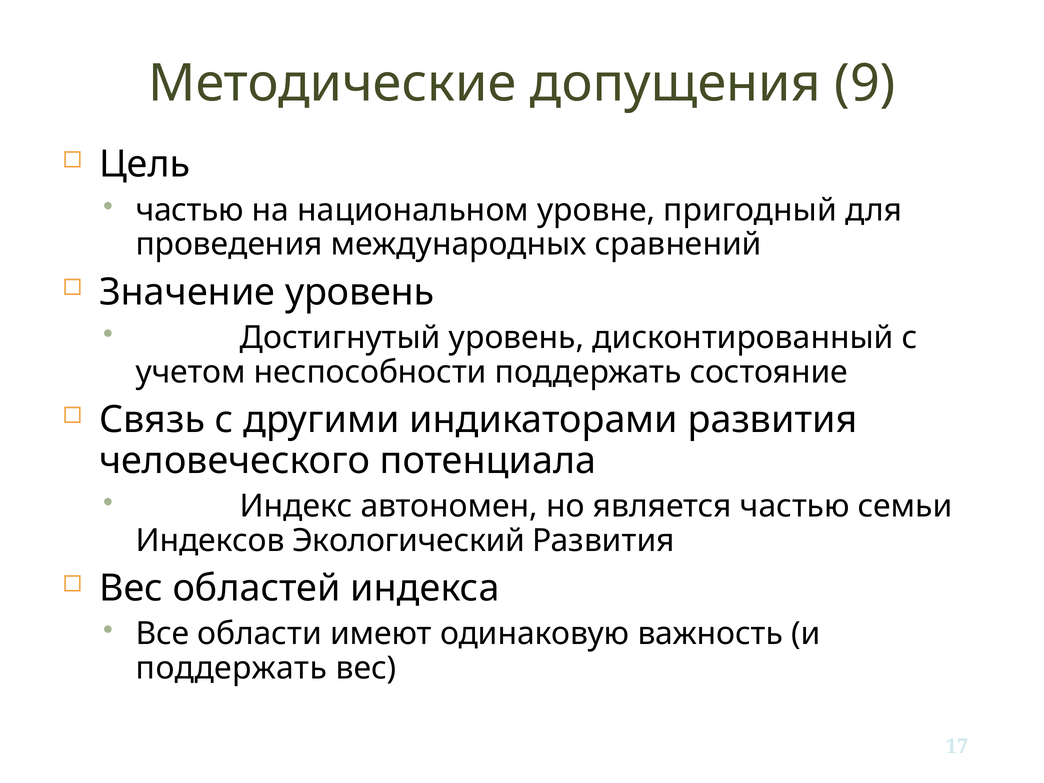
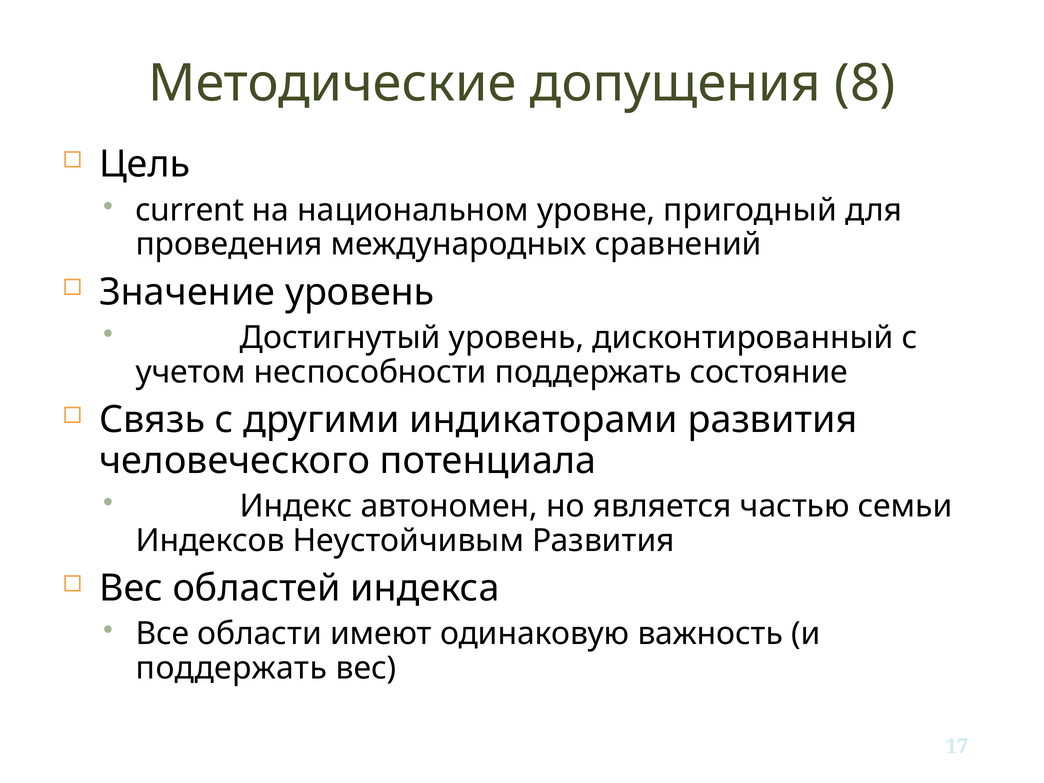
9: 9 -> 8 (865, 84)
частью: частью -> current (190, 210)
Экологический: Экологический -> Неустойчивым (408, 541)
